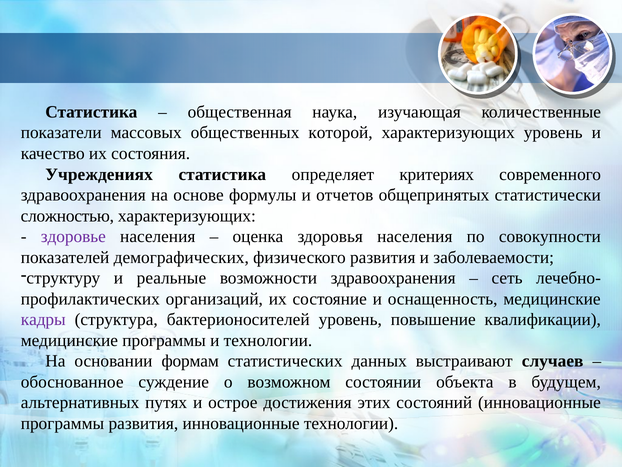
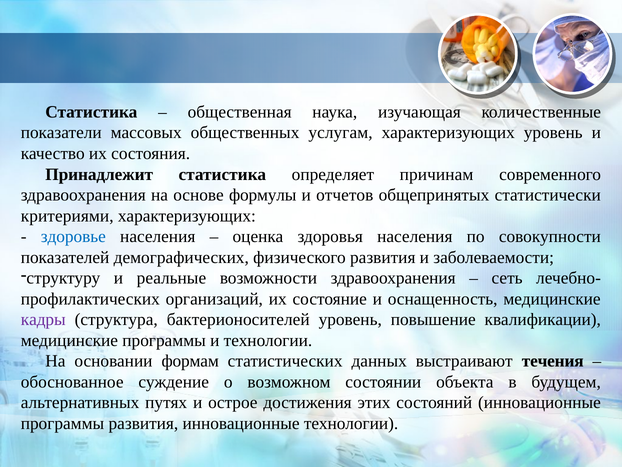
которой: которой -> услугам (341, 133)
Учреждениях: Учреждениях -> Принадлежит (99, 174)
критериях: критериях -> причинам (437, 174)
сложностью: сложностью -> критериями (67, 216)
здоровье colour: purple -> blue (73, 236)
случаев: случаев -> течения (553, 361)
